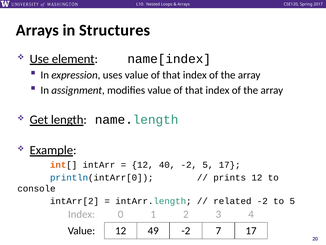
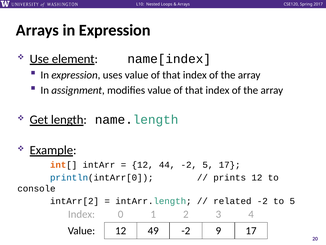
Arrays in Structures: Structures -> Expression (115, 30)
40: 40 -> 44 (167, 165)
7: 7 -> 9 (218, 230)
